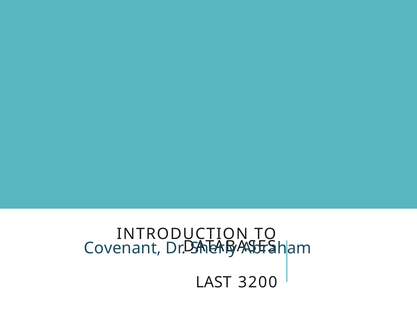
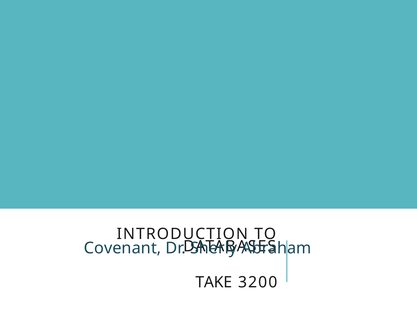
LAST: LAST -> TAKE (214, 282)
